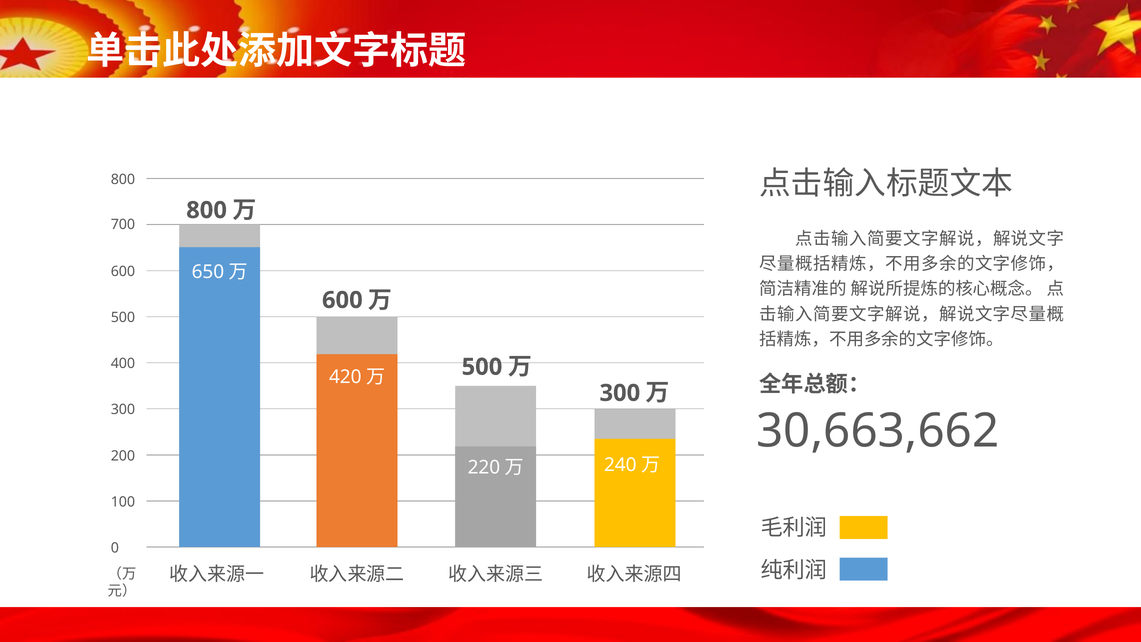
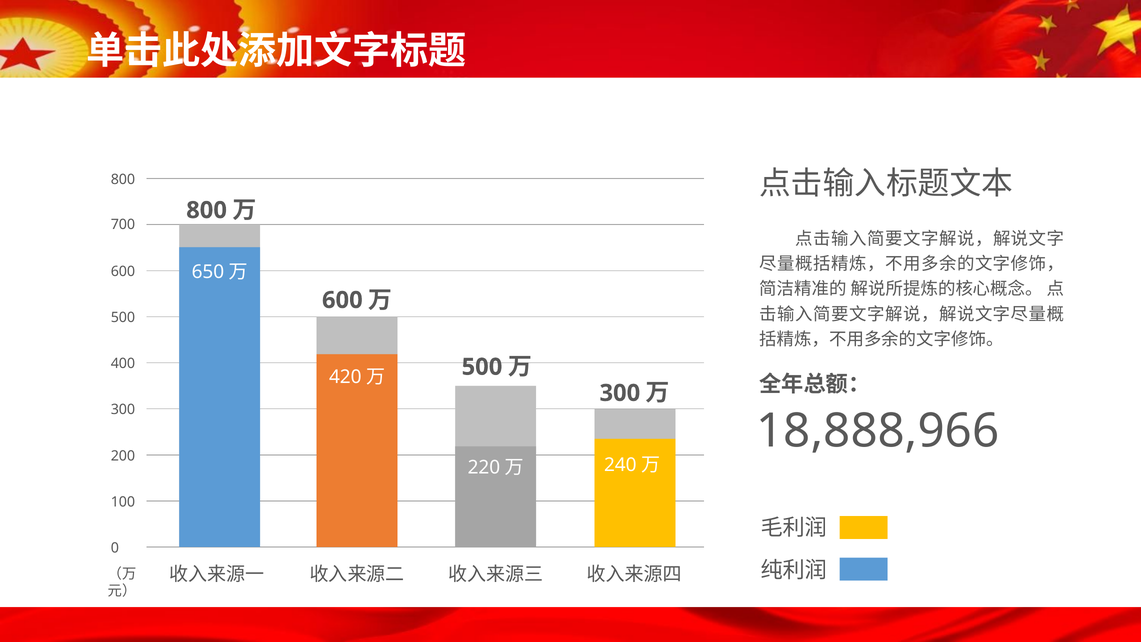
30,663,662: 30,663,662 -> 18,888,966 (878, 431)
